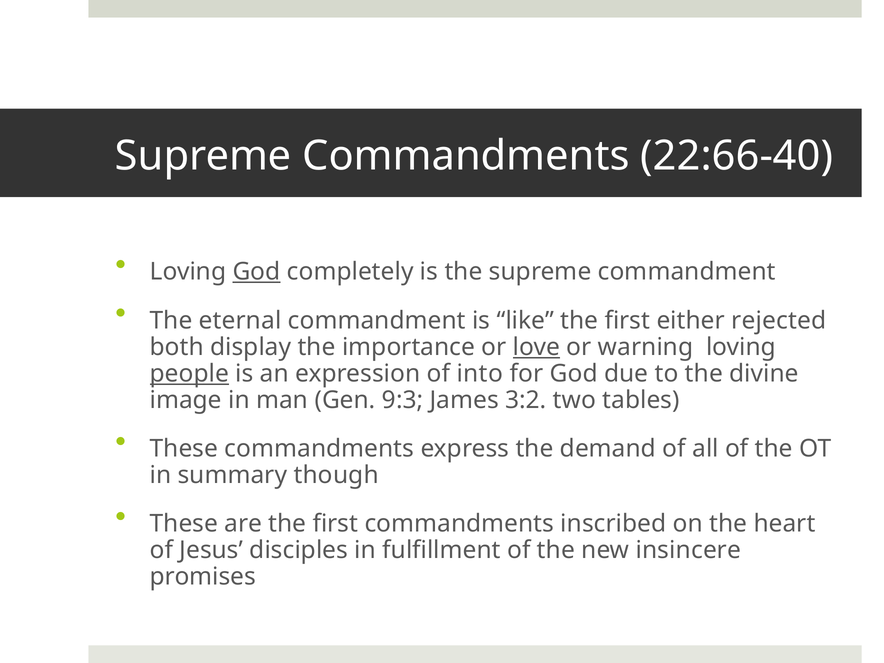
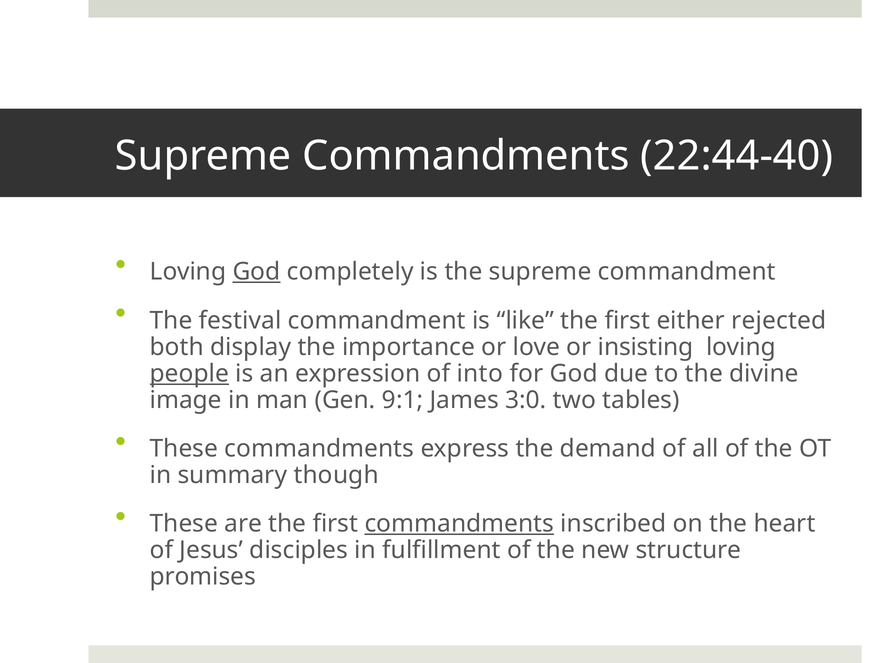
22:66-40: 22:66-40 -> 22:44-40 (737, 156)
eternal: eternal -> festival (240, 320)
love underline: present -> none (537, 347)
warning: warning -> insisting (646, 347)
9:3: 9:3 -> 9:1 (403, 400)
3:2: 3:2 -> 3:0 (526, 400)
commandments underline: none -> present (459, 524)
insincere: insincere -> structure (688, 550)
